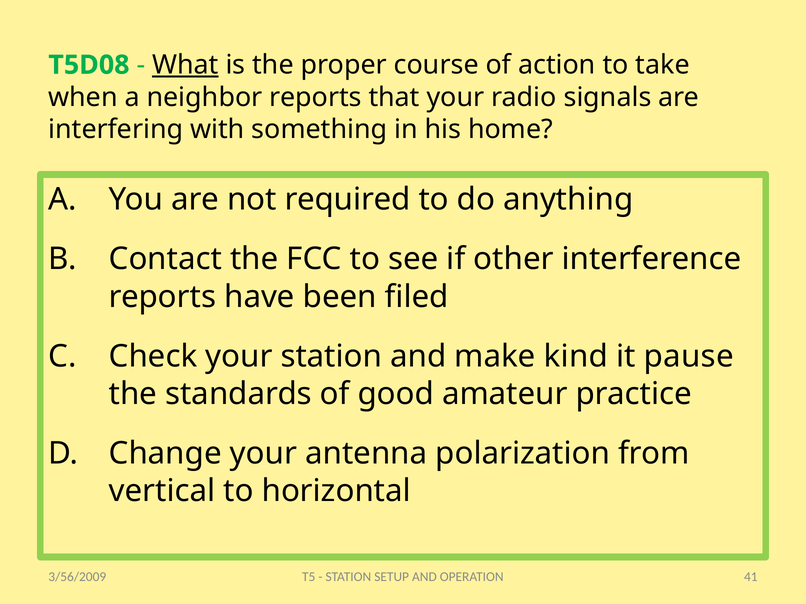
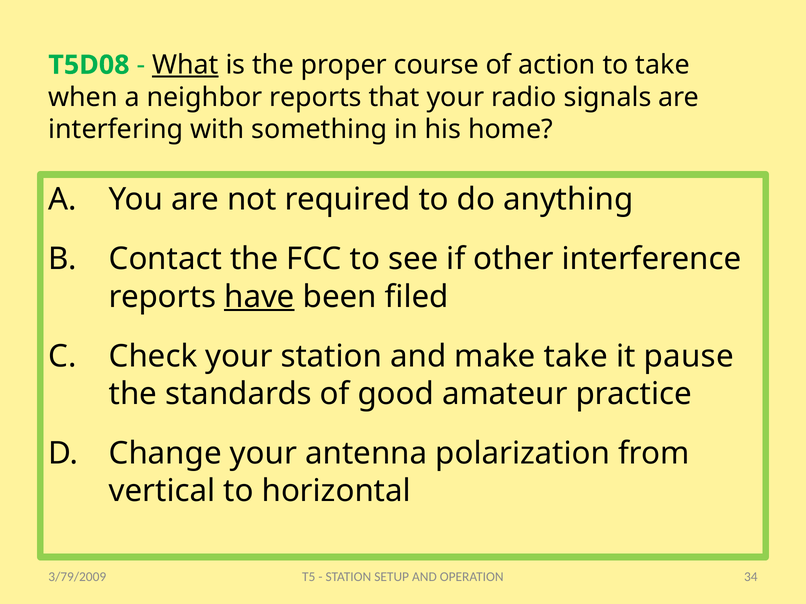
have underline: none -> present (259, 297)
make kind: kind -> take (576, 357)
41: 41 -> 34 (751, 577)
3/56/2009: 3/56/2009 -> 3/79/2009 (77, 577)
